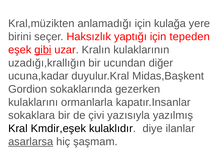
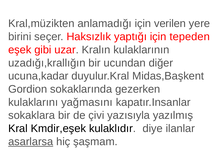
kulağa: kulağa -> verilen (170, 24)
gibi underline: present -> none (43, 50)
ormanlarla: ormanlarla -> yağmasını (87, 102)
